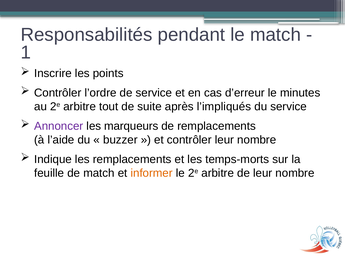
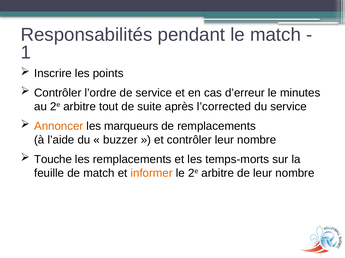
l’impliqués: l’impliqués -> l’corrected (224, 107)
Annoncer colour: purple -> orange (59, 126)
Indique: Indique -> Touche (53, 160)
